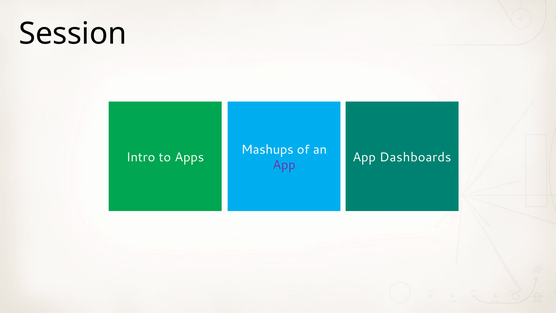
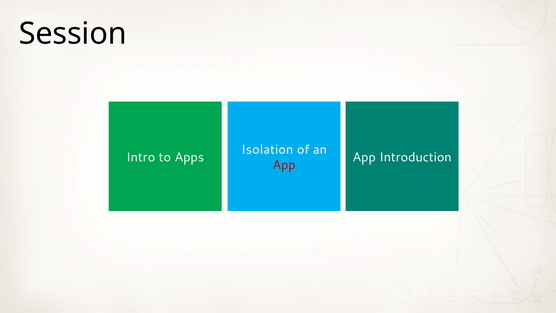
Mashups: Mashups -> Isolation (267, 149)
Dashboards: Dashboards -> Introduction (415, 157)
App colour: purple -> red (284, 165)
